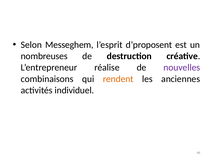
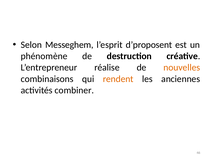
nombreuses: nombreuses -> phénomène (44, 56)
nouvelles colour: purple -> orange (182, 67)
individuel: individuel -> combiner (74, 90)
